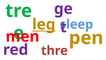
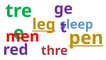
pen underline: none -> present (86, 38)
